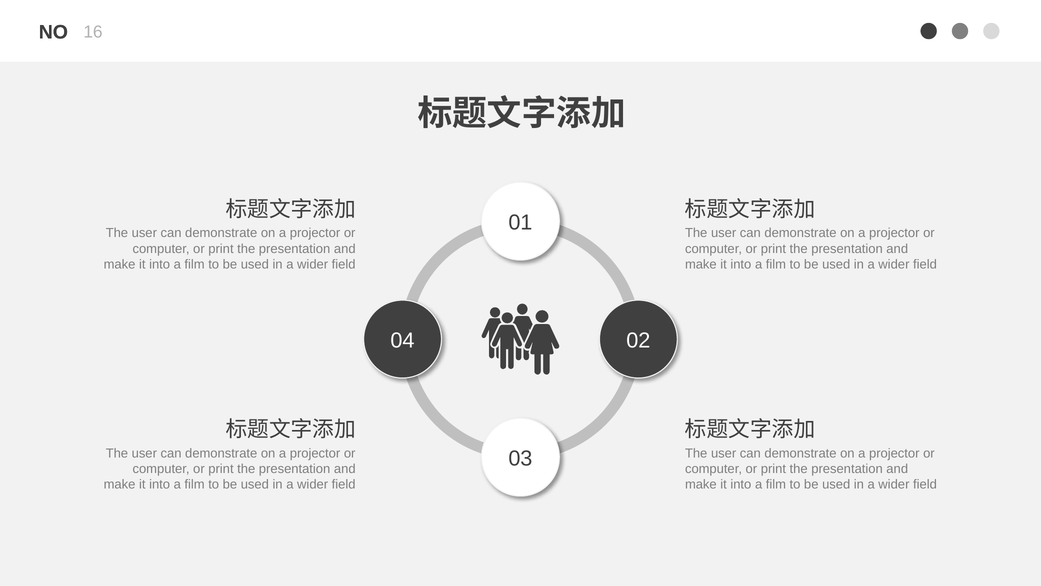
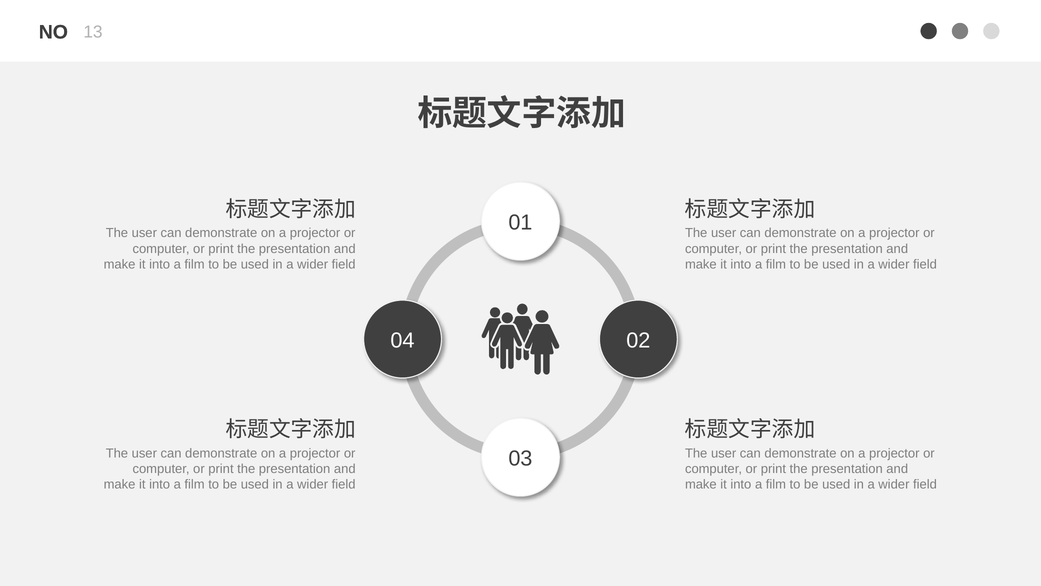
16: 16 -> 13 (93, 32)
